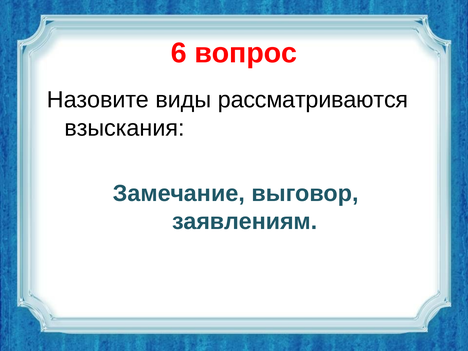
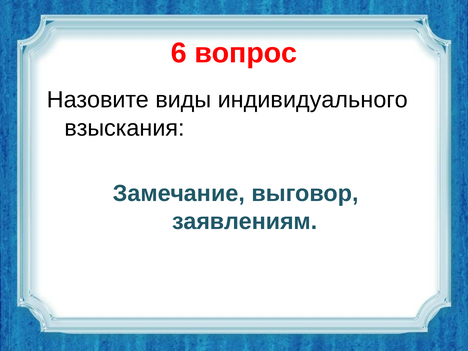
рассматриваются: рассматриваются -> индивидуального (313, 100)
